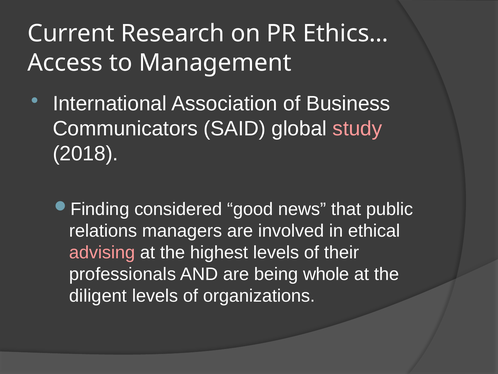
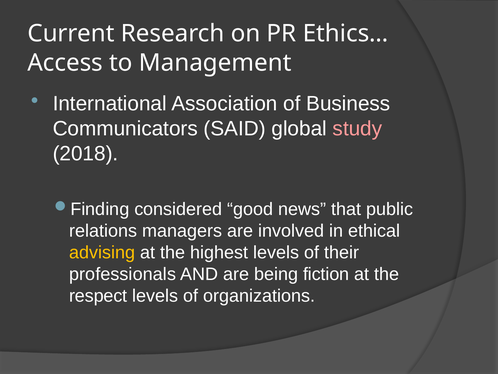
advising colour: pink -> yellow (102, 252)
whole: whole -> fiction (326, 274)
diligent: diligent -> respect (98, 296)
